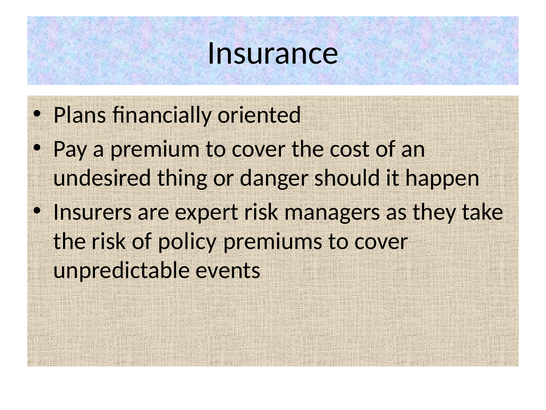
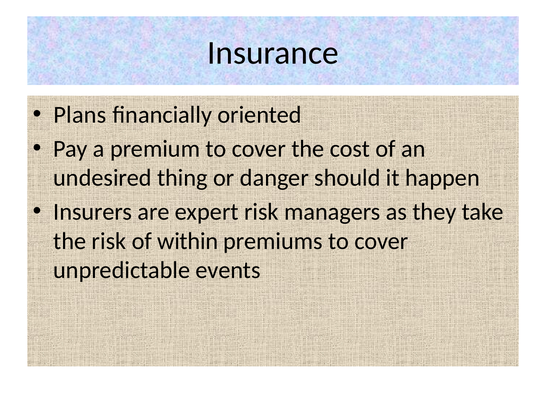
policy: policy -> within (188, 241)
